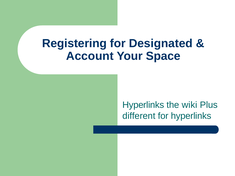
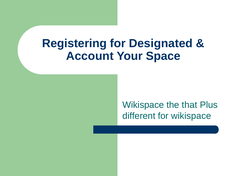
Hyperlinks: Hyperlinks -> Wikispace (143, 105)
wiki: wiki -> that (190, 105)
for hyperlinks: hyperlinks -> wikispace (191, 116)
